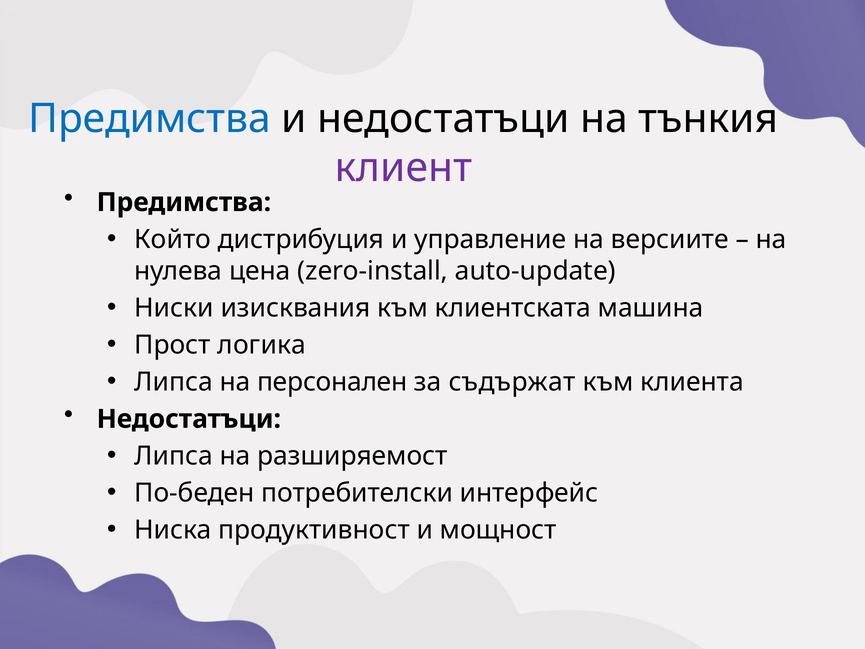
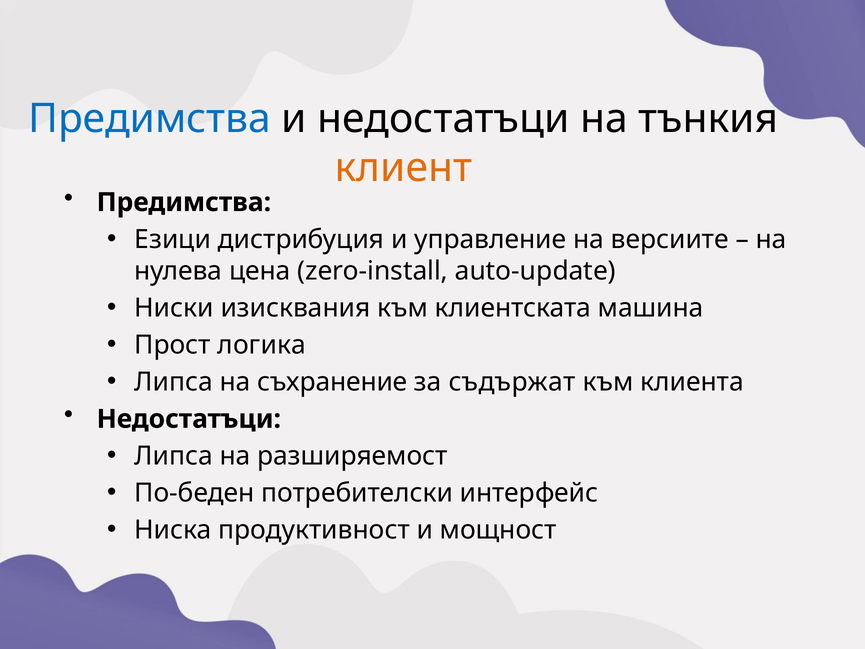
клиент colour: purple -> orange (403, 168)
Който: Който -> Езици (173, 239)
персонален: персонален -> съхранение (332, 382)
